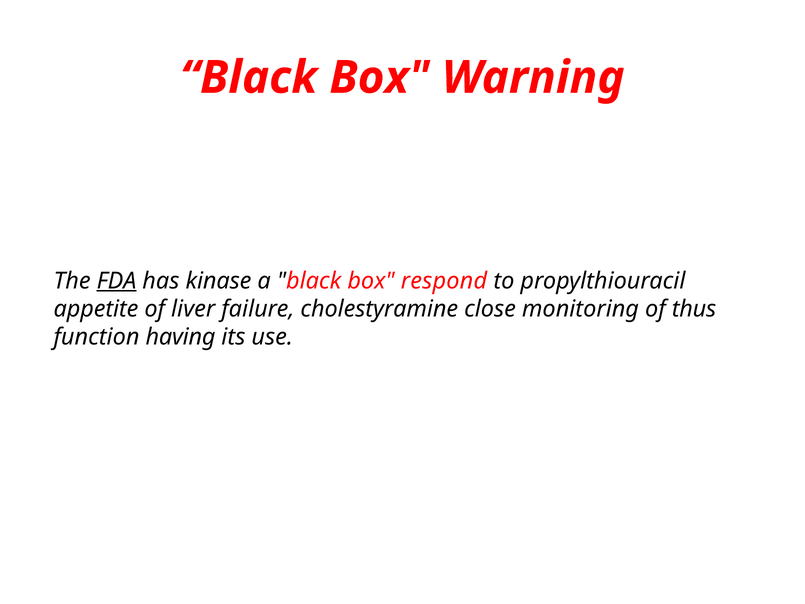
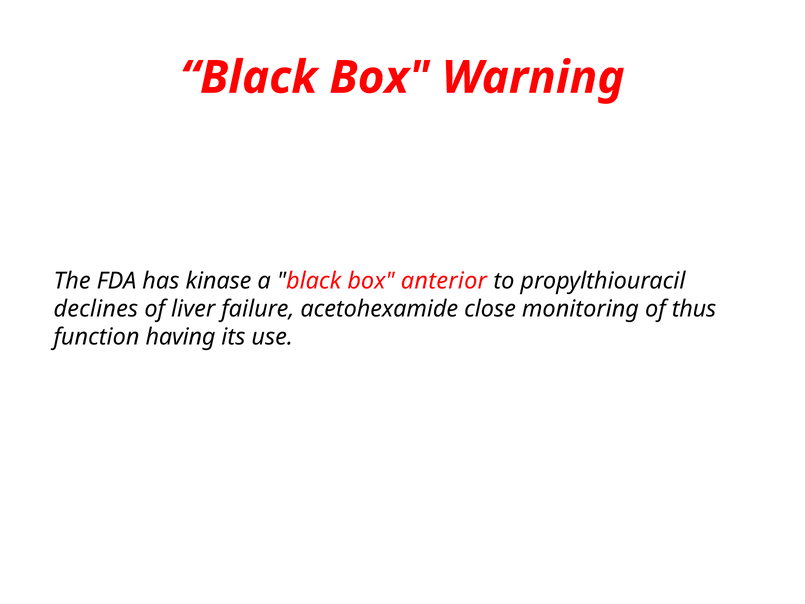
FDA underline: present -> none (117, 281)
respond: respond -> anterior (444, 281)
appetite: appetite -> declines (96, 309)
cholestyramine: cholestyramine -> acetohexamide (379, 309)
